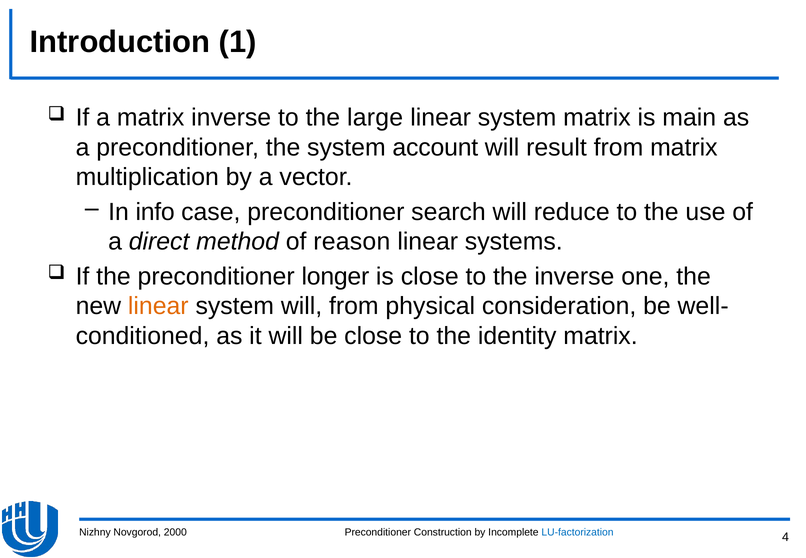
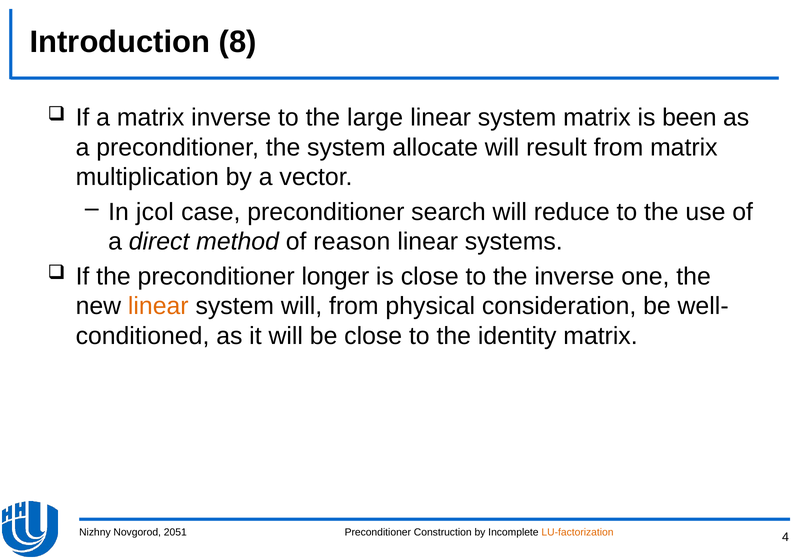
1: 1 -> 8 (238, 42)
main: main -> been (689, 118)
account: account -> allocate (435, 147)
info: info -> jcol (155, 212)
2000: 2000 -> 2051 (175, 532)
LU-factorization colour: blue -> orange (578, 532)
